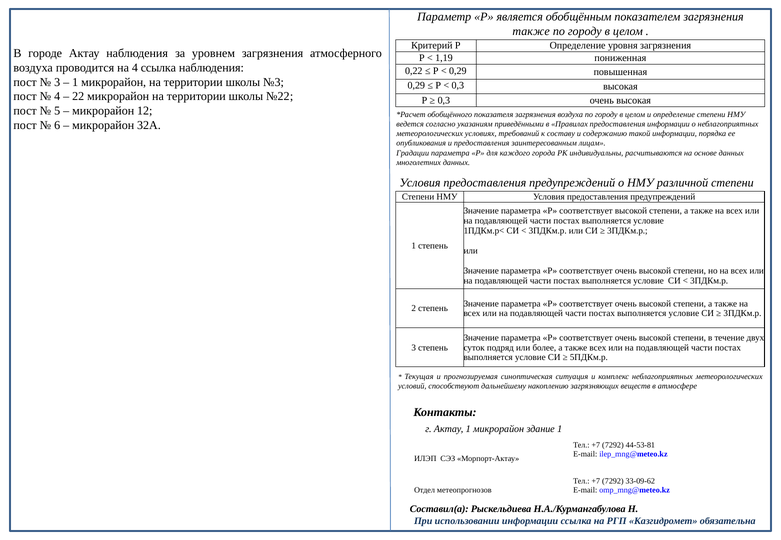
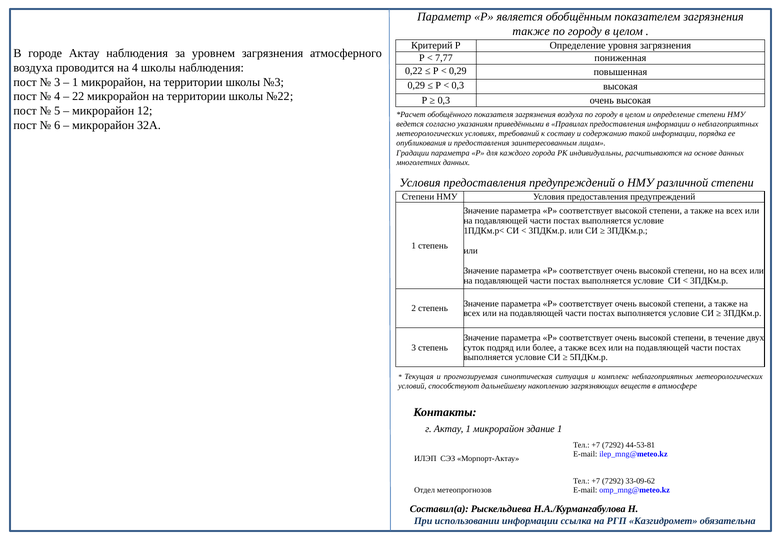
1,19: 1,19 -> 7,77 (444, 58)
4 ссылка: ссылка -> школы (158, 68)
